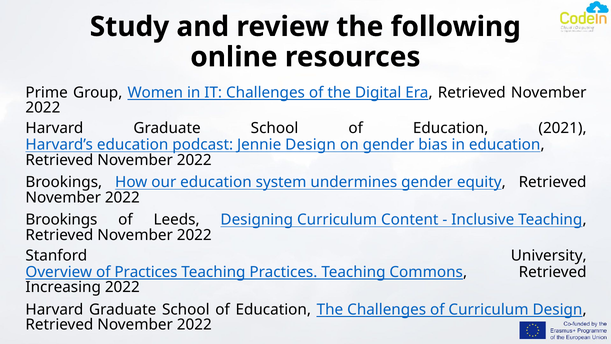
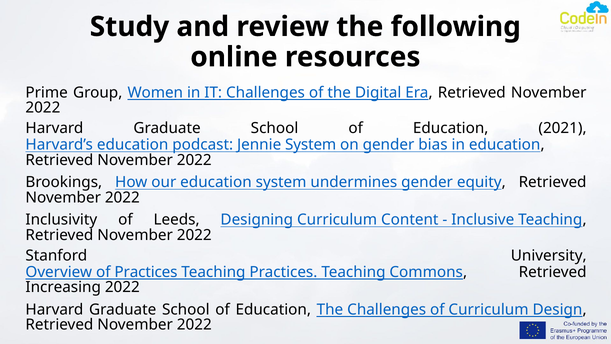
Jennie Design: Design -> System (311, 145)
Brookings: Brookings -> Inclusivity (61, 220)
